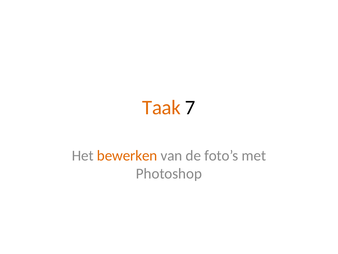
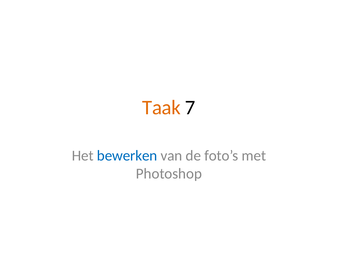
bewerken colour: orange -> blue (127, 155)
